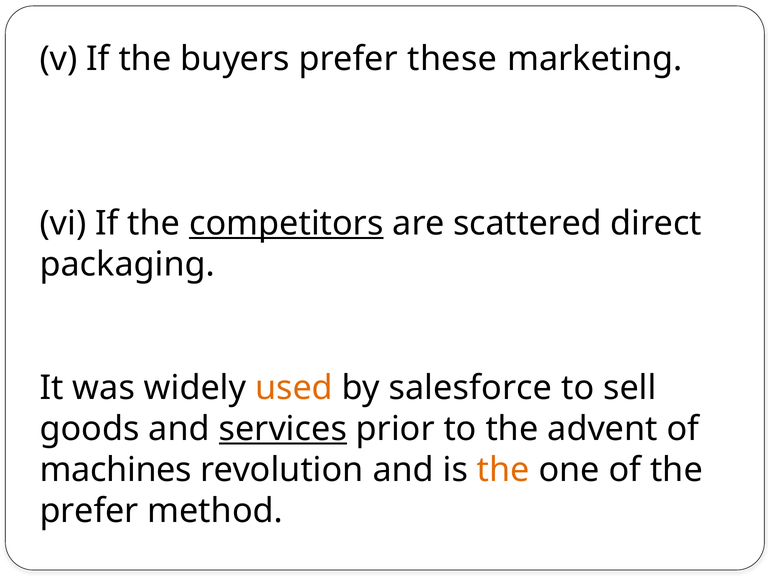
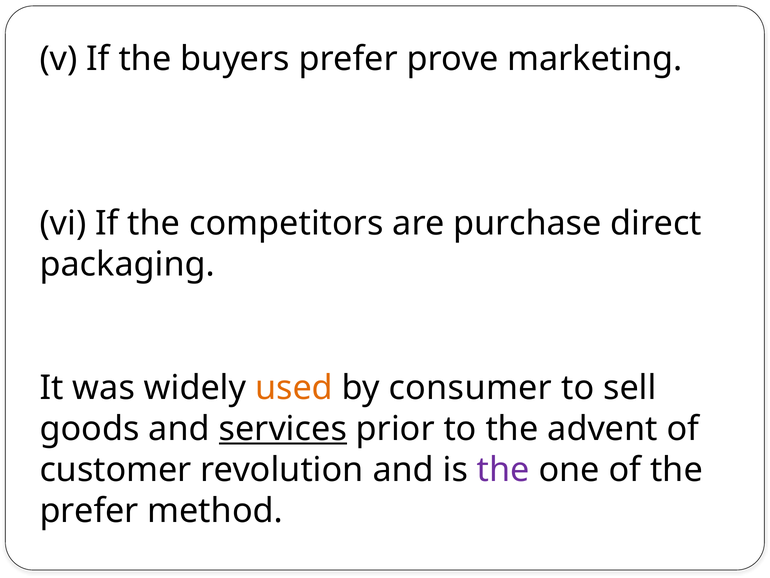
these: these -> prove (453, 59)
competitors underline: present -> none (286, 223)
scattered: scattered -> purchase (527, 223)
salesforce: salesforce -> consumer (470, 387)
machines: machines -> customer (116, 470)
the colour: orange -> purple (503, 470)
